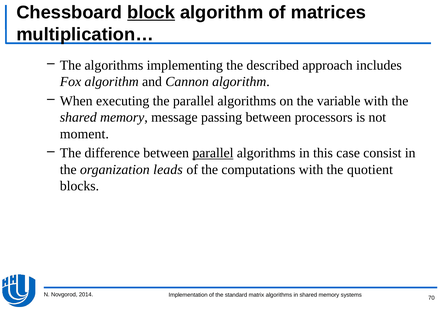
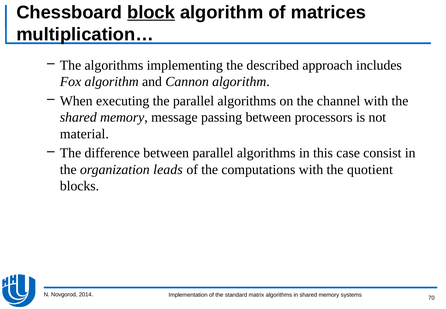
variable: variable -> channel (339, 101)
moment: moment -> material (84, 134)
parallel underline: present -> none (213, 153)
